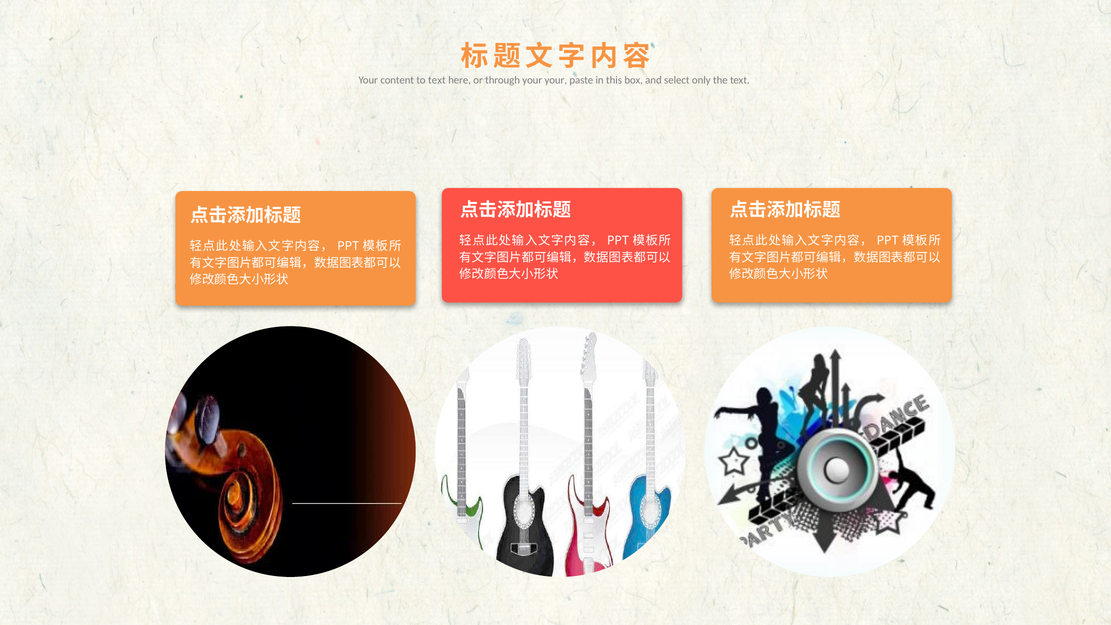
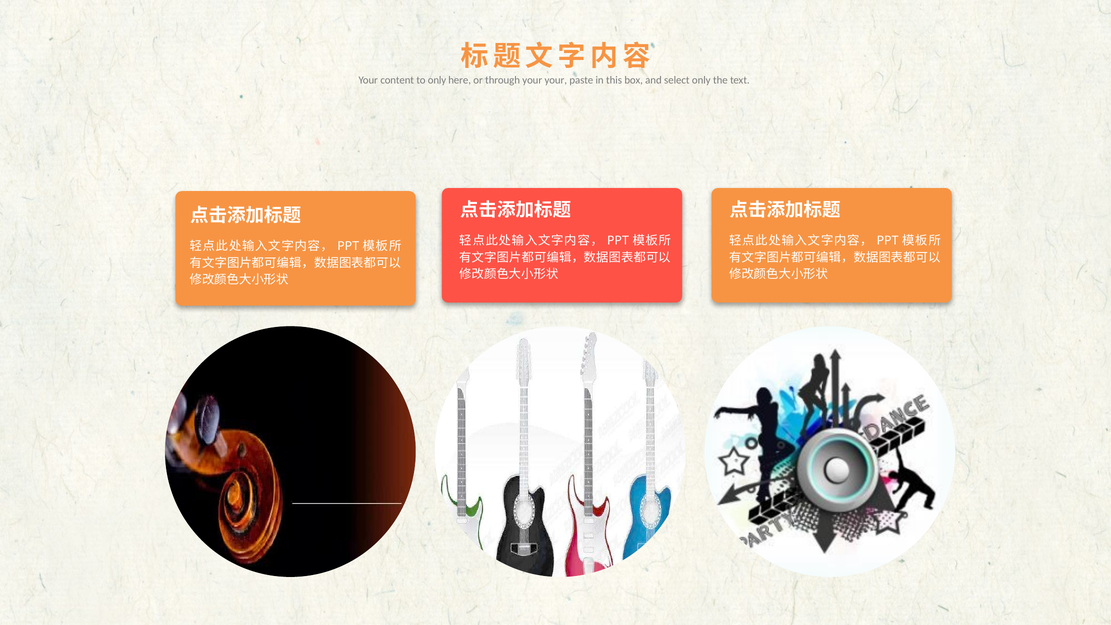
to text: text -> only (437, 80)
